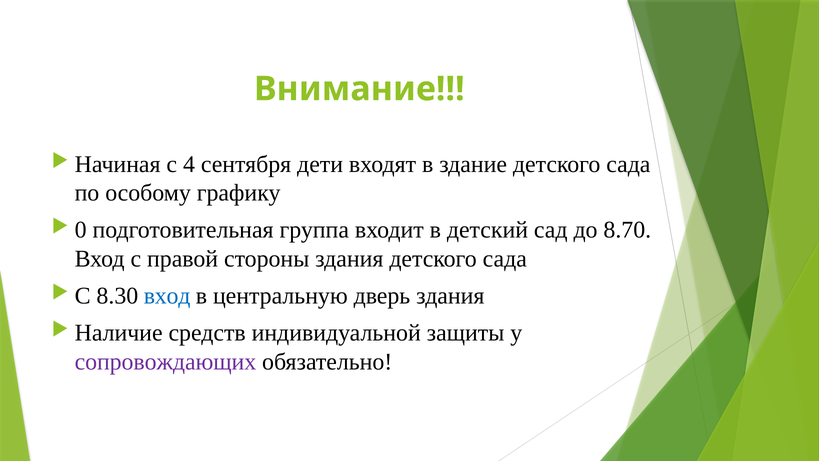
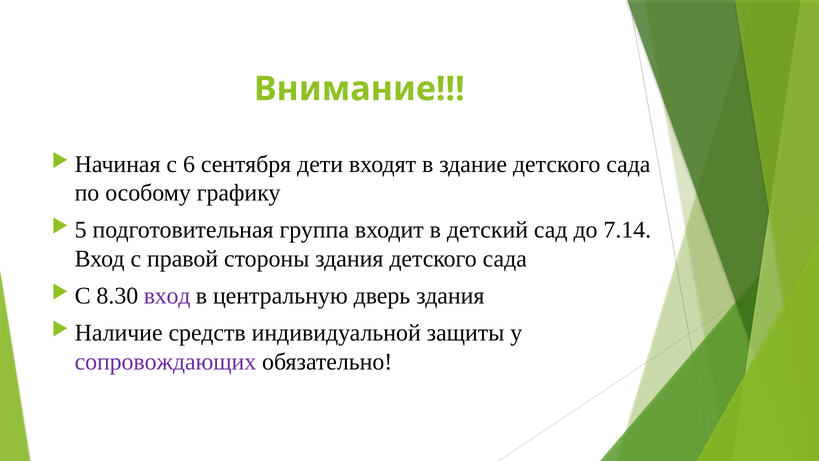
4: 4 -> 6 (189, 164)
0: 0 -> 5 (81, 230)
8.70: 8.70 -> 7.14 (627, 230)
вход colour: blue -> purple (167, 296)
